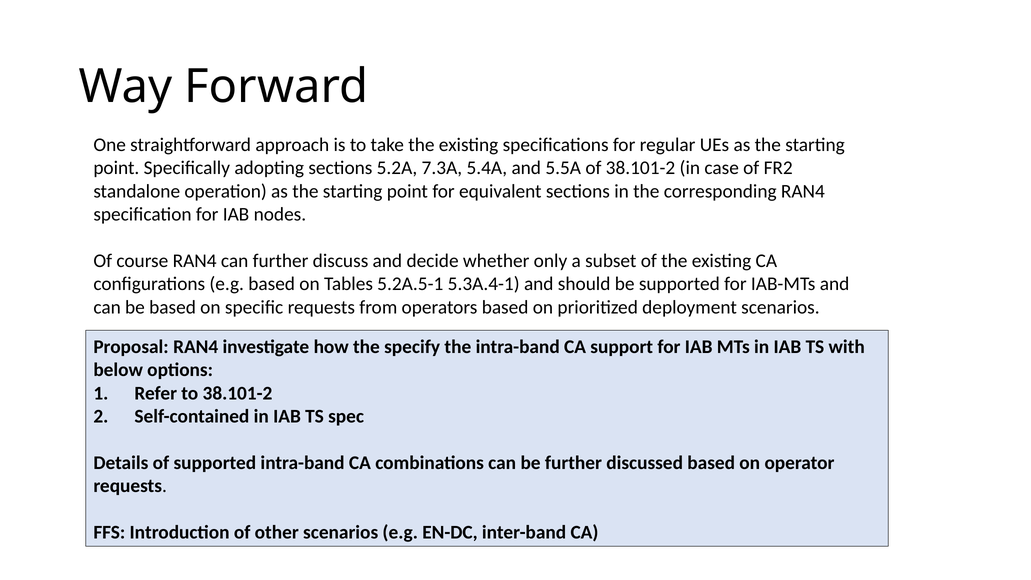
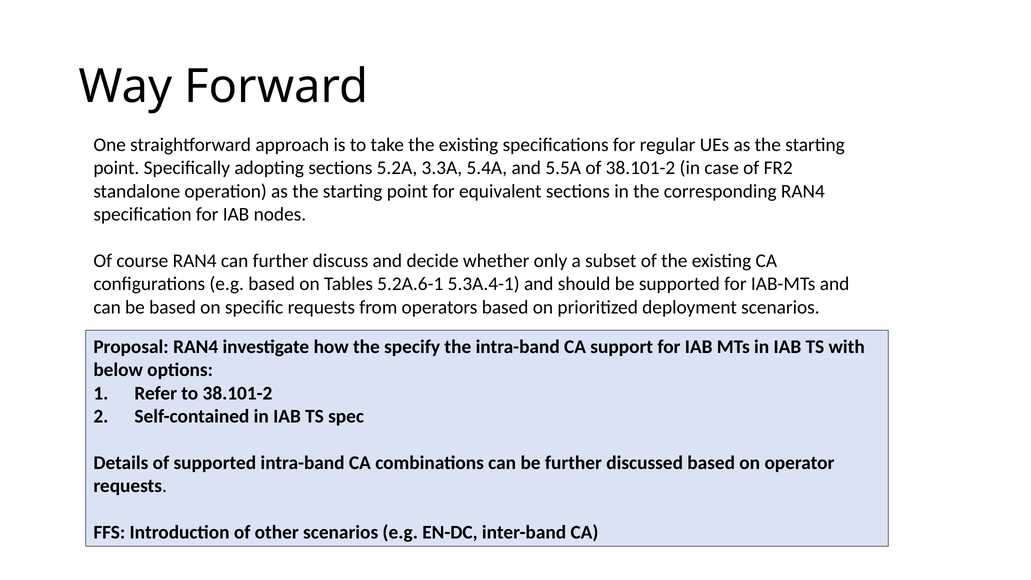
7.3A: 7.3A -> 3.3A (442, 168)
5.2A.5-1: 5.2A.5-1 -> 5.2A.6-1 (410, 284)
